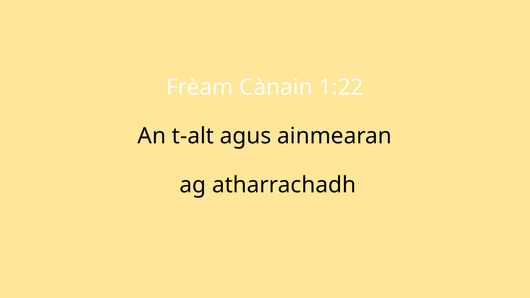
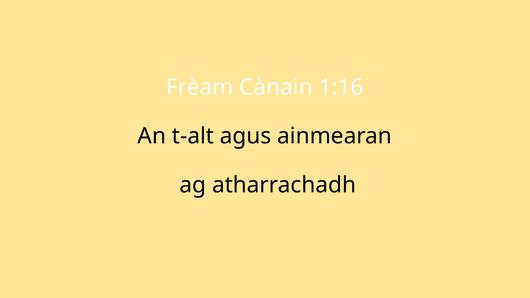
1:22: 1:22 -> 1:16 (341, 87)
